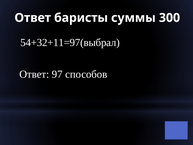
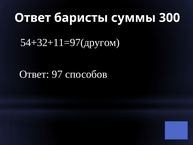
54+32+11=97(выбрал: 54+32+11=97(выбрал -> 54+32+11=97(другом (70, 43)
